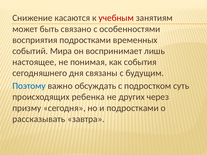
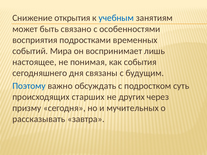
касаются: касаются -> открытия (72, 18)
учебным colour: red -> blue (116, 18)
ребенка: ребенка -> старших (88, 97)
и подростками: подростками -> мучительных (133, 108)
